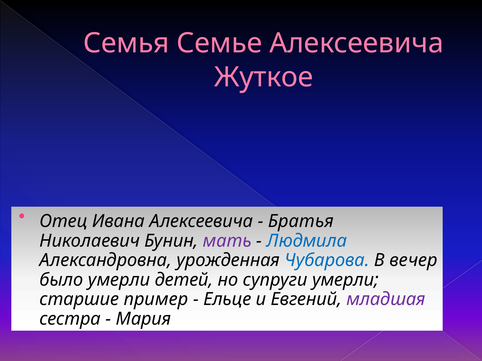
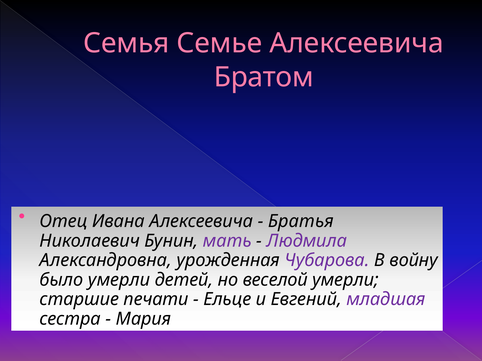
Жуткое: Жуткое -> Братом (264, 77)
Людмила colour: blue -> purple (307, 241)
Чубарова colour: blue -> purple (327, 261)
вечер: вечер -> войну (414, 261)
супруги: супруги -> веселой (275, 280)
пример: пример -> печати (156, 300)
